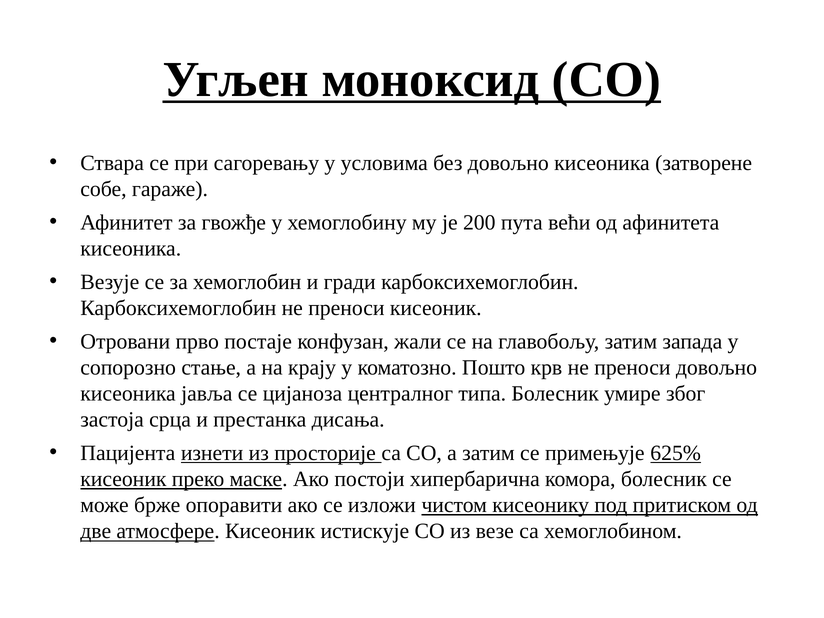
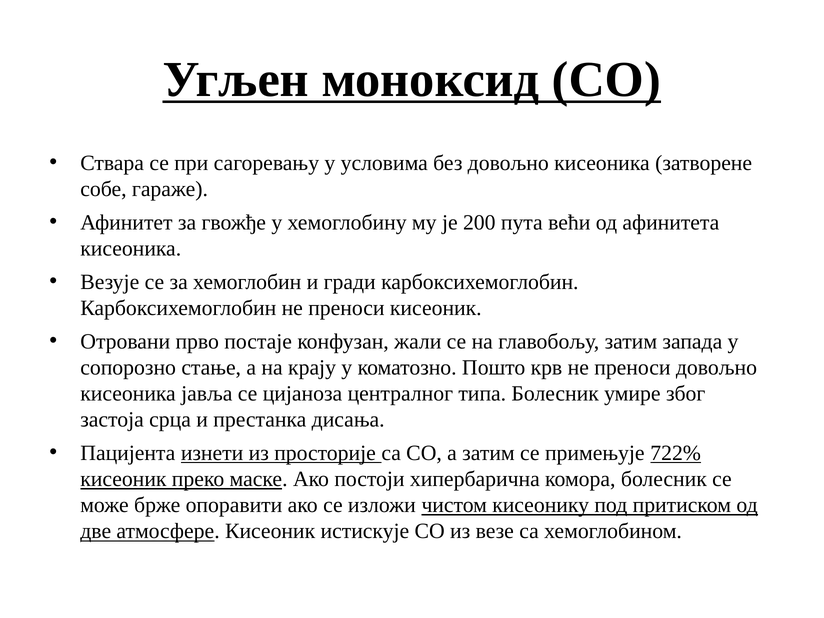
625%: 625% -> 722% (676, 453)
